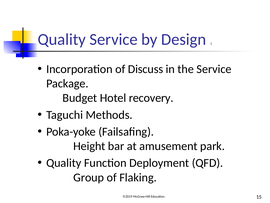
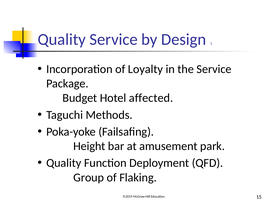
Discuss: Discuss -> Loyalty (145, 69)
recovery: recovery -> affected (151, 98)
